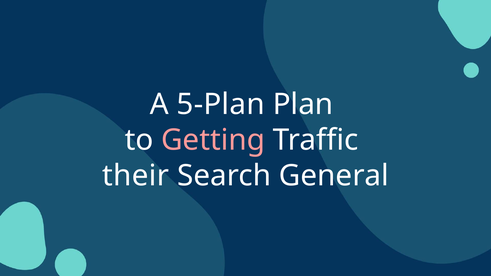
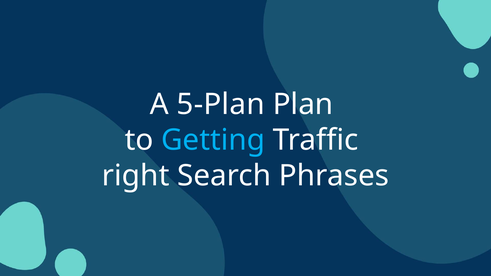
Getting colour: pink -> light blue (213, 140)
their: their -> right (136, 176)
General: General -> Phrases (334, 176)
